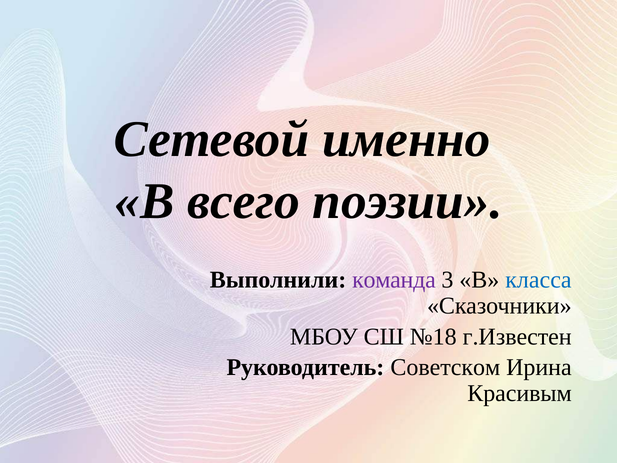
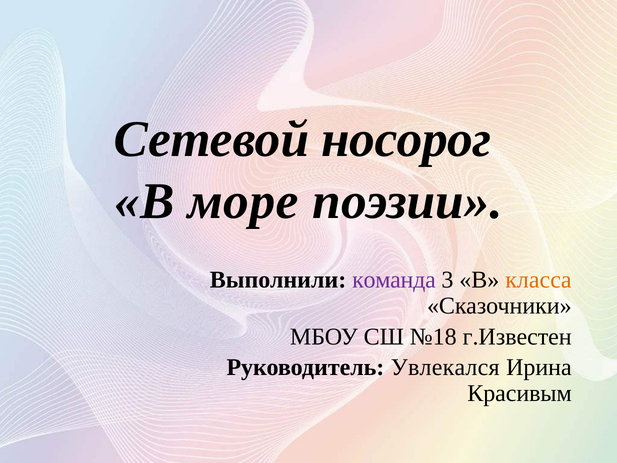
именно: именно -> носорог (406, 139)
всего: всего -> море (243, 201)
класса colour: blue -> orange (538, 280)
Советском: Советском -> Увлекался (445, 367)
